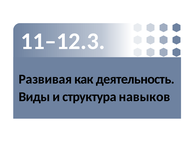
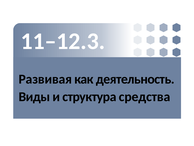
навыков: навыков -> средства (145, 96)
